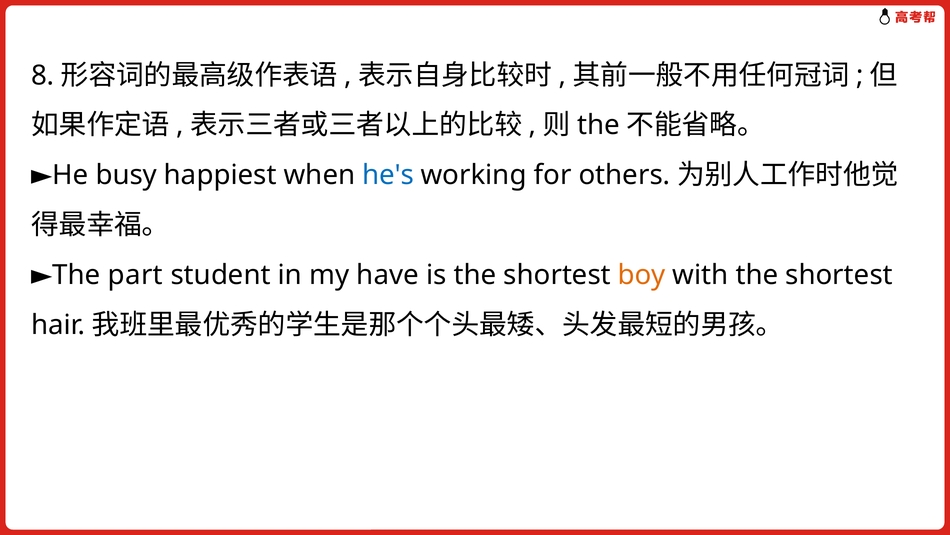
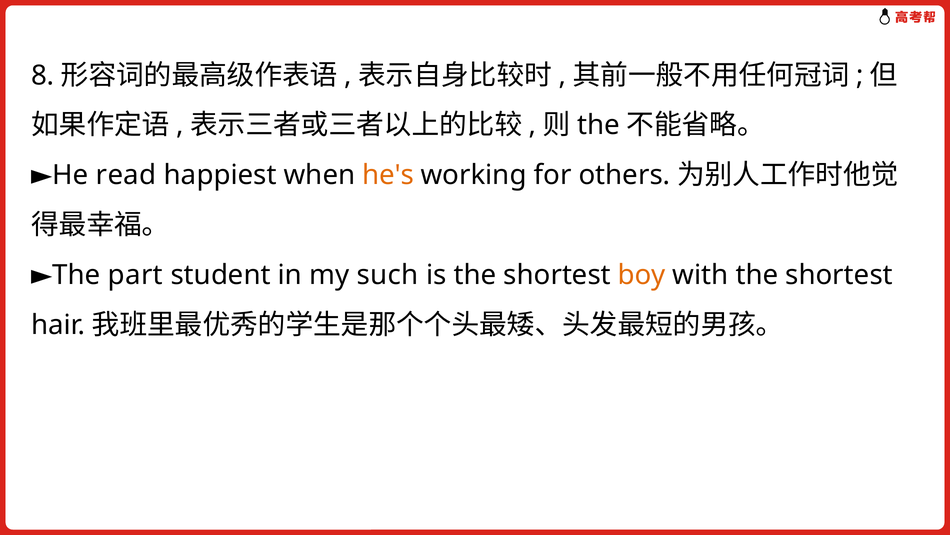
busy: busy -> read (126, 175)
he's colour: blue -> orange (388, 175)
have: have -> such (388, 275)
